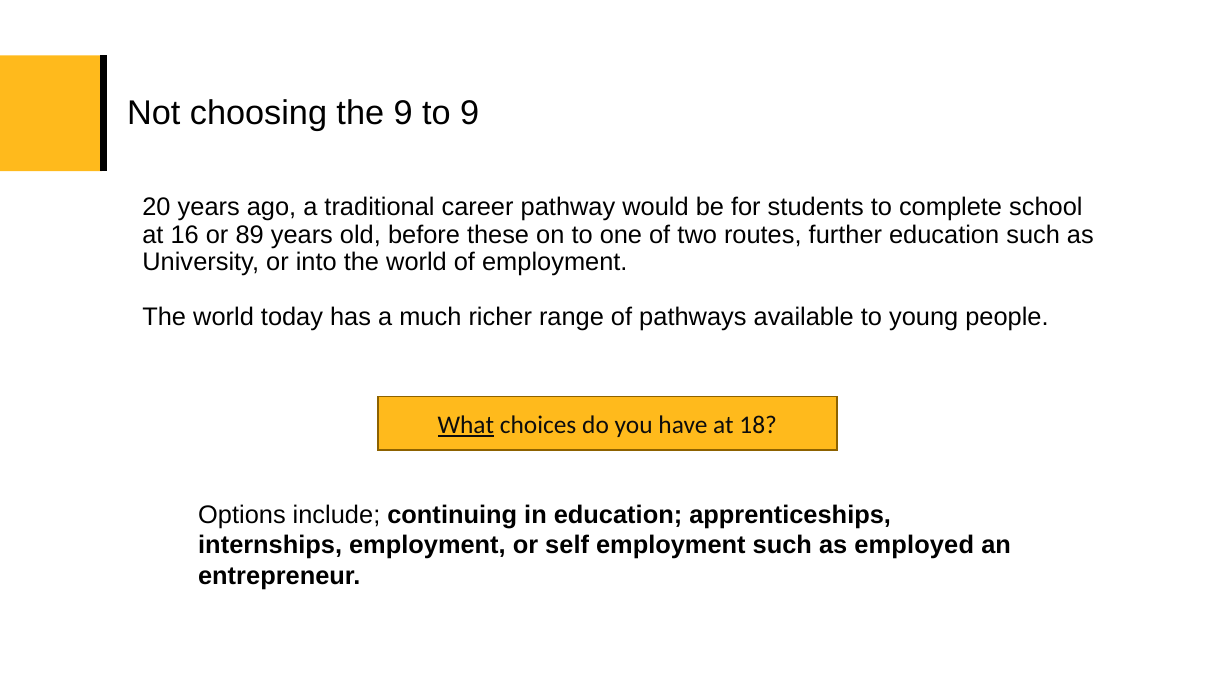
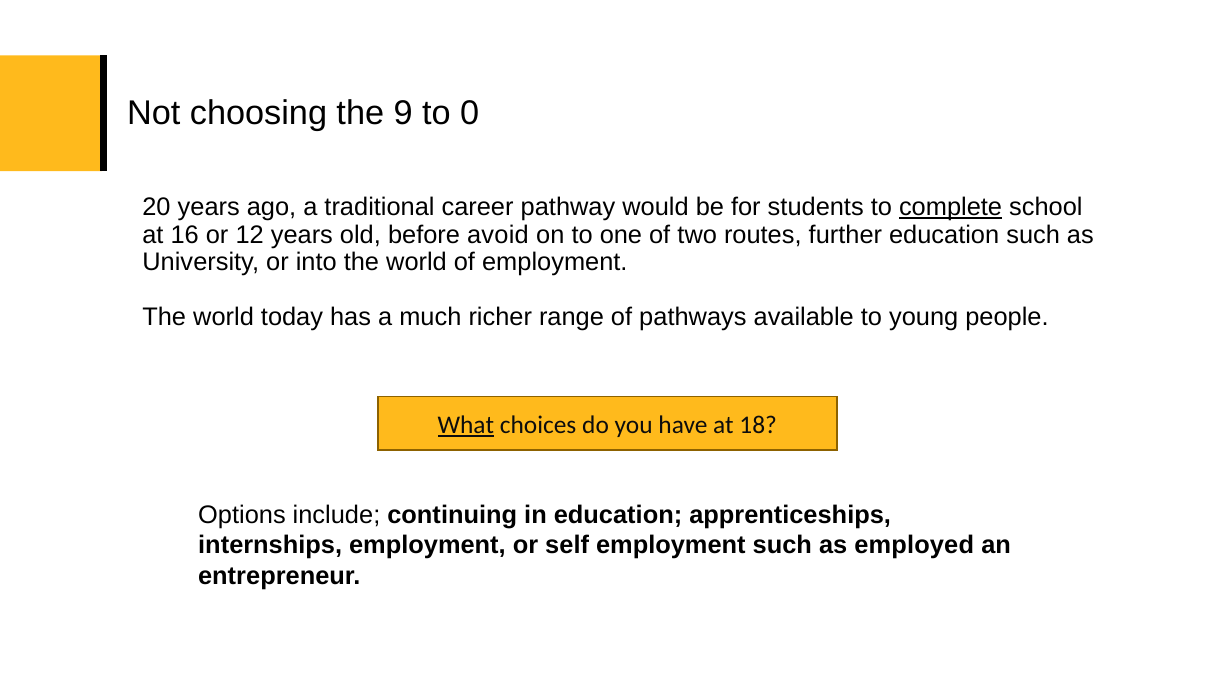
to 9: 9 -> 0 (470, 113)
complete underline: none -> present (951, 207)
89: 89 -> 12 (250, 235)
these: these -> avoid (498, 235)
